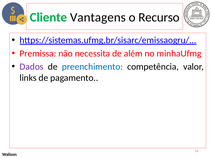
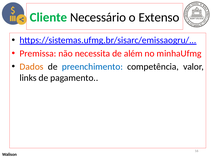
Vantagens: Vantagens -> Necessário (98, 17)
Recurso: Recurso -> Extenso (159, 17)
Dados colour: purple -> orange (32, 67)
